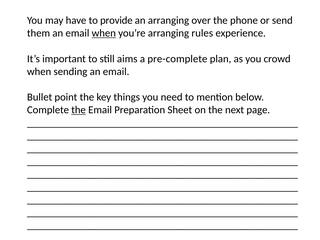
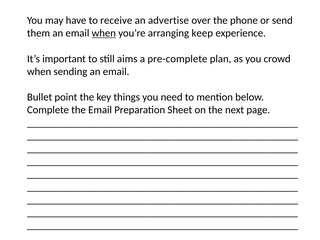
provide: provide -> receive (116, 20)
an arranging: arranging -> advertise (168, 20)
rules: rules -> keep (202, 33)
the underline: present -> none (79, 110)
